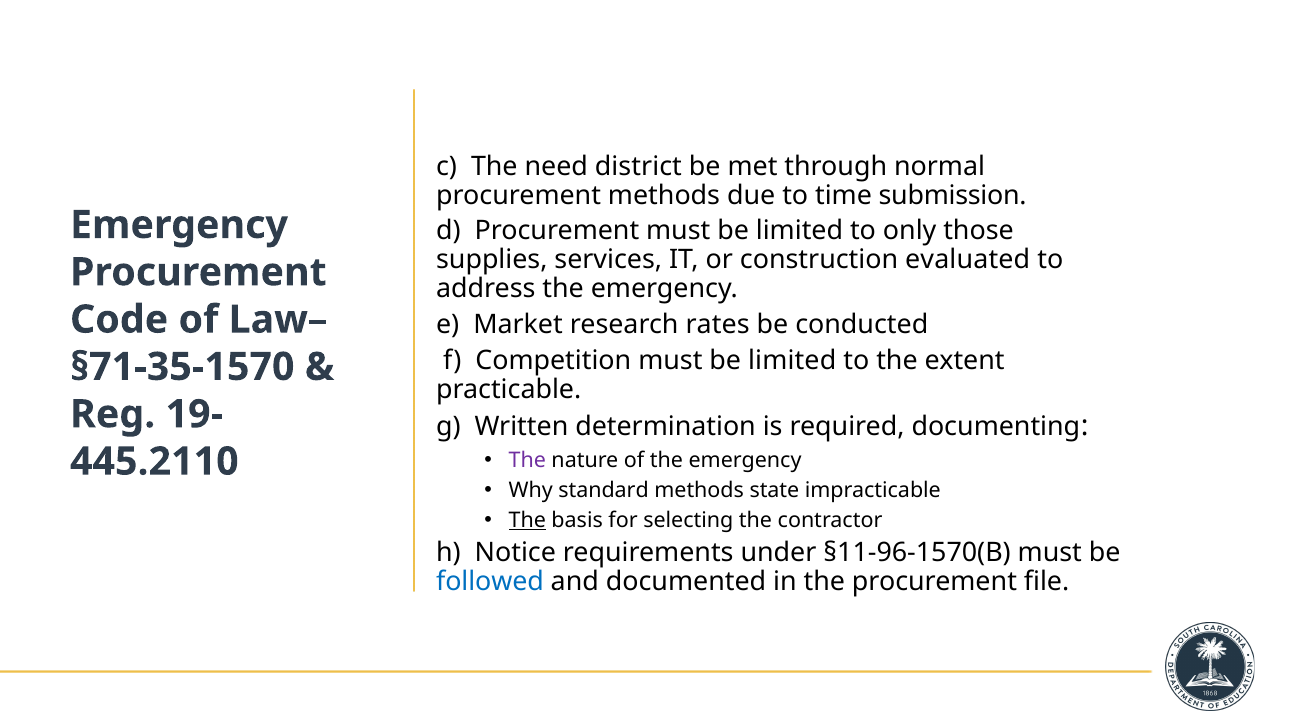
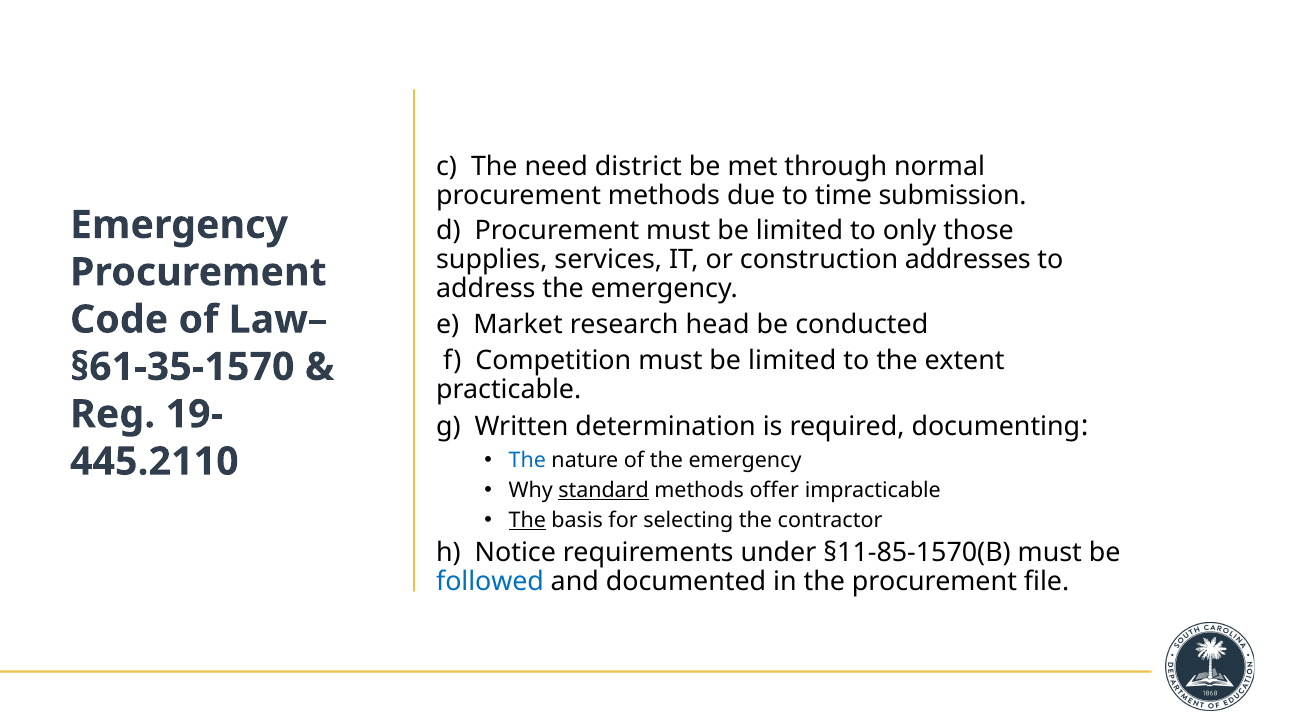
evaluated: evaluated -> addresses (968, 260)
rates: rates -> head (718, 325)
§71-35-1570: §71-35-1570 -> §61-35-1570 (182, 367)
The colour: purple -> blue (527, 460)
standard underline: none -> present (604, 490)
state: state -> offer (774, 490)
§11-96-1570(B: §11-96-1570(B -> §11-85-1570(B (917, 553)
